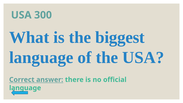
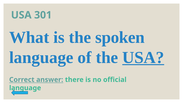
300: 300 -> 301 (43, 15)
biggest: biggest -> spoken (120, 37)
USA underline: none -> present (143, 57)
